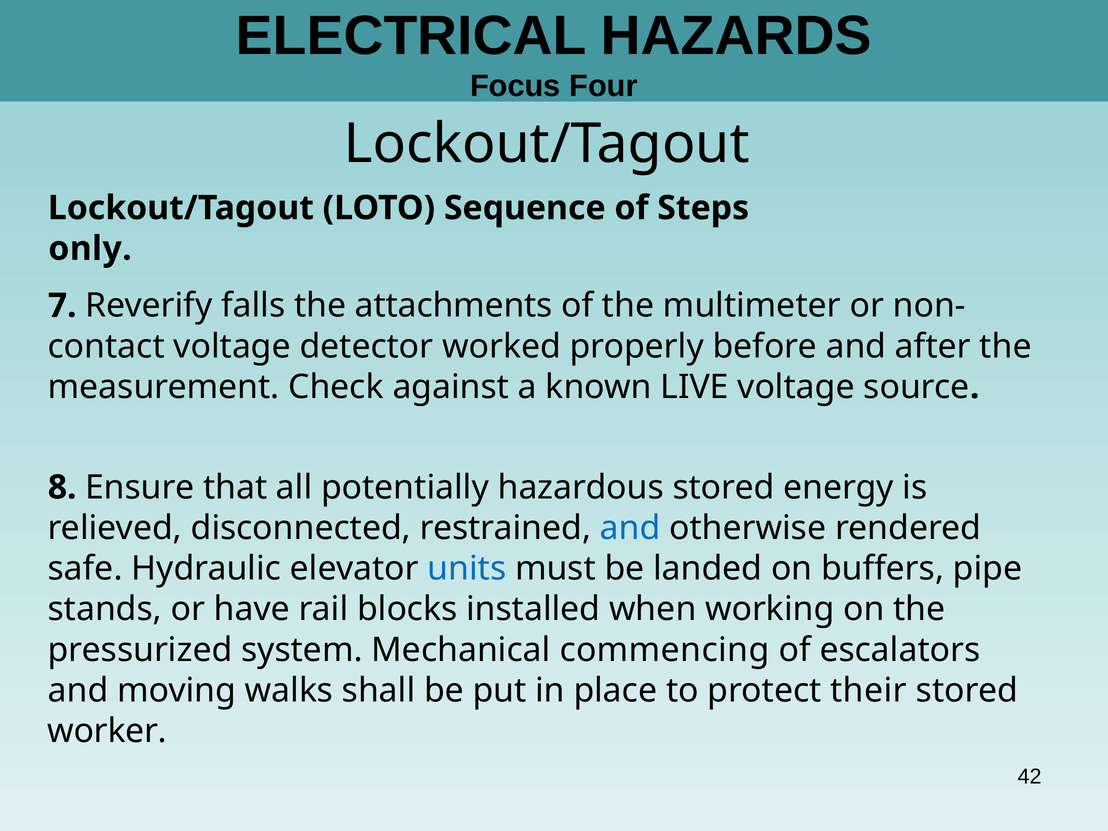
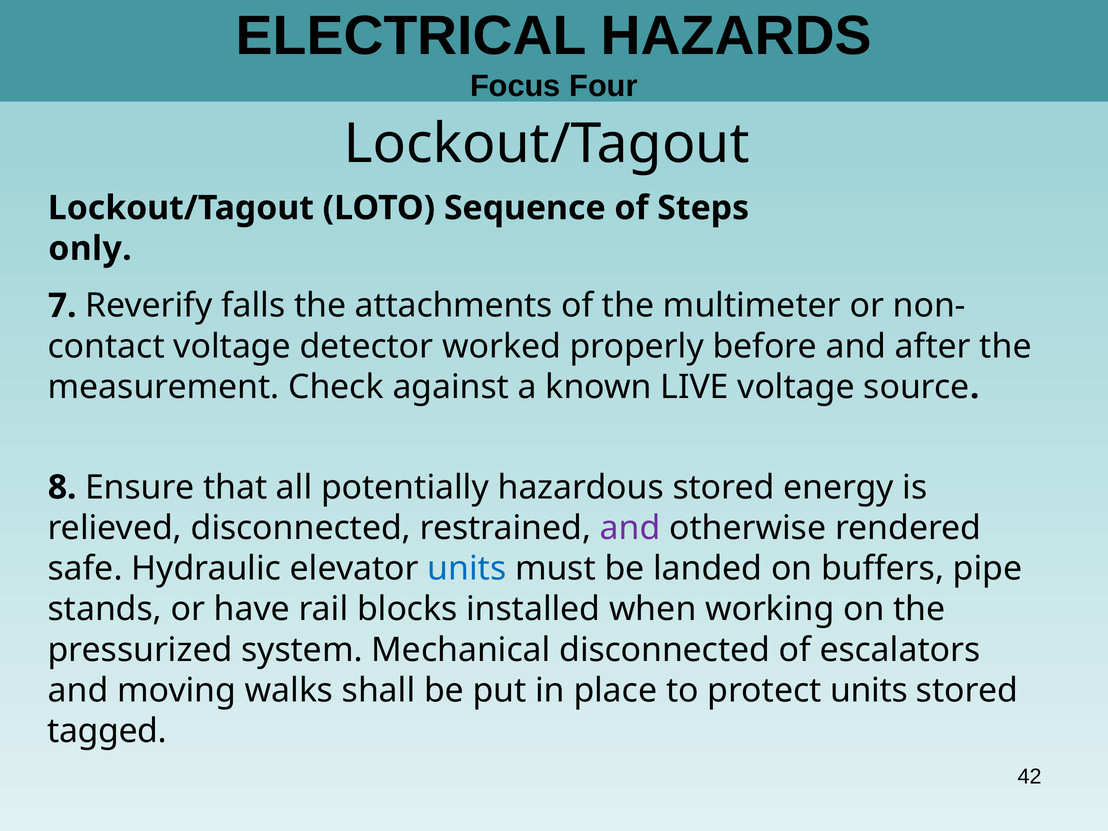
and colour: blue -> purple (630, 528)
Mechanical commencing: commencing -> disconnected (665, 650)
protect their: their -> units (869, 690)
worker: worker -> tagged (107, 731)
